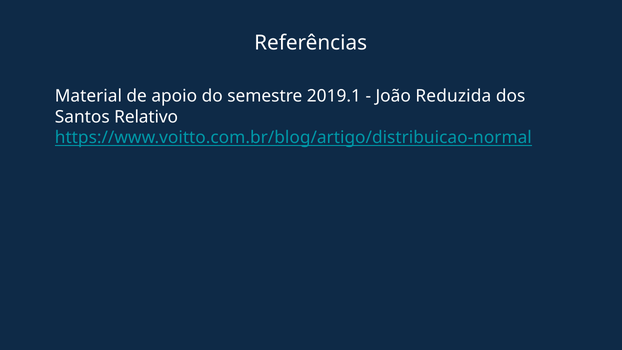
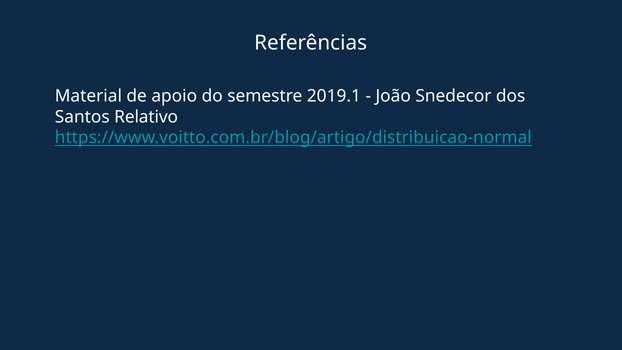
Reduzida: Reduzida -> Snedecor (453, 96)
